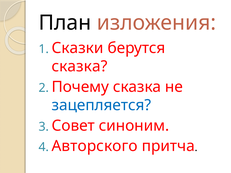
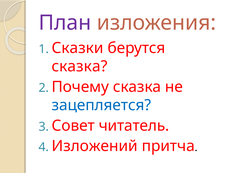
План colour: black -> purple (65, 23)
синоним: синоним -> читатель (134, 126)
Авторского: Авторского -> Изложений (95, 146)
